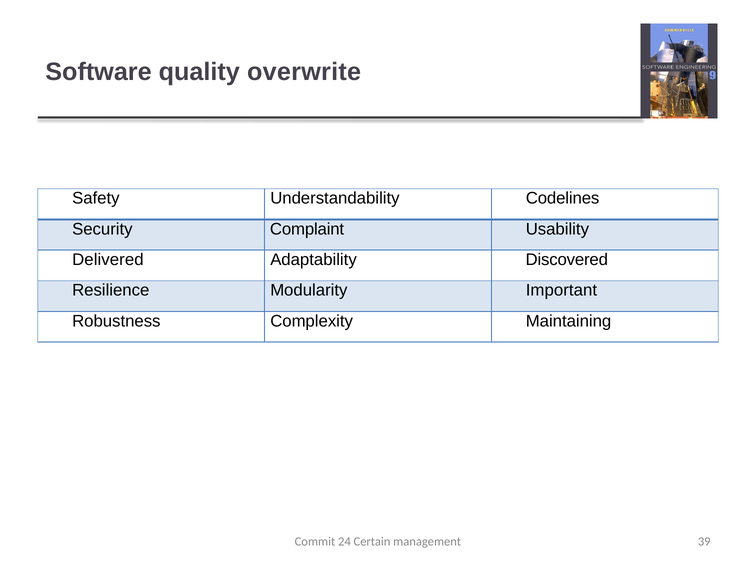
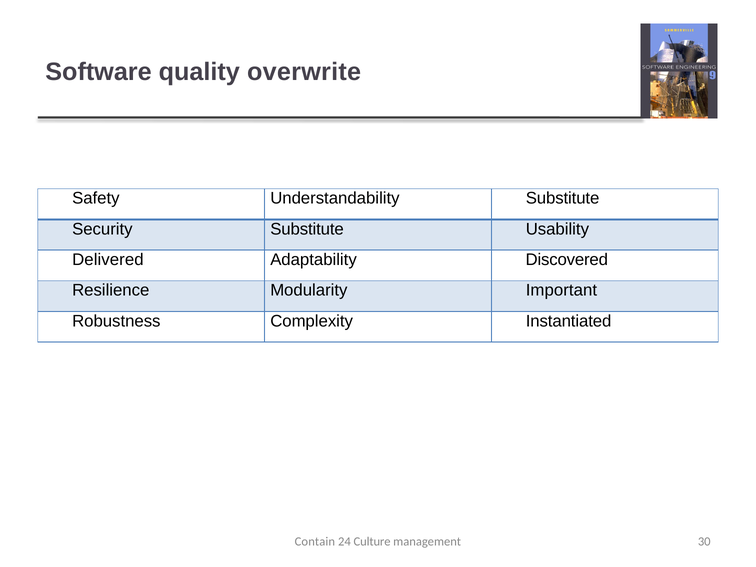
Understandability Codelines: Codelines -> Substitute (563, 198)
Security Complaint: Complaint -> Substitute (307, 229)
Maintaining: Maintaining -> Instantiated (569, 321)
Commit: Commit -> Contain (315, 541)
Certain: Certain -> Culture (372, 541)
39: 39 -> 30 (704, 541)
